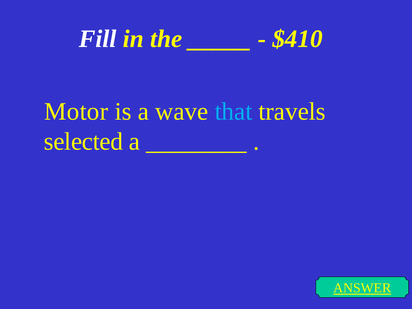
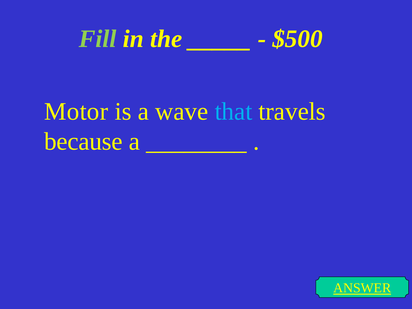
Fill colour: white -> light green (98, 39)
$410: $410 -> $500 (298, 39)
selected: selected -> because (83, 142)
